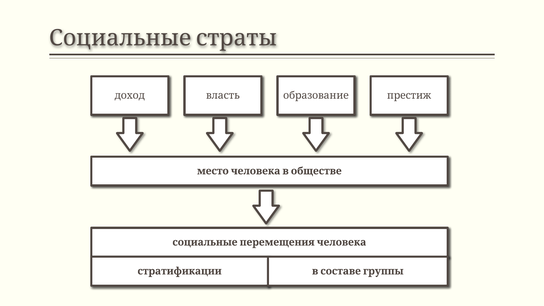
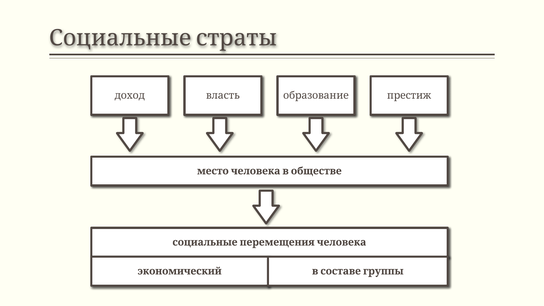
стратификации: стратификации -> экономический (180, 271)
